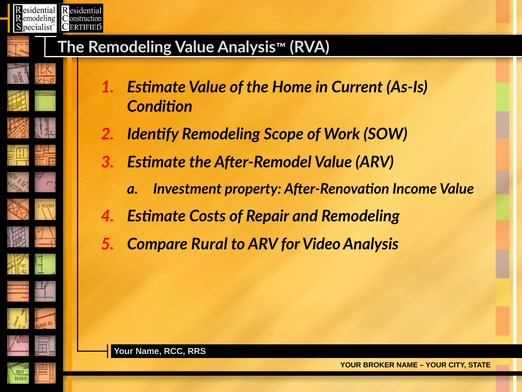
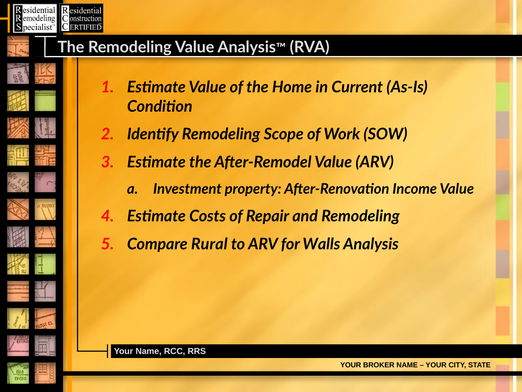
Video: Video -> Walls (321, 244)
